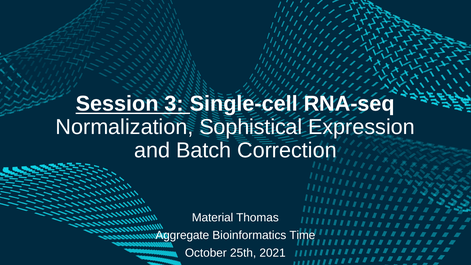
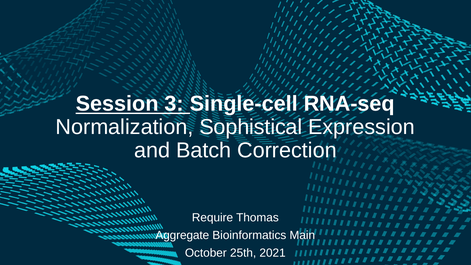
Material: Material -> Require (213, 218)
Time: Time -> Main (302, 235)
